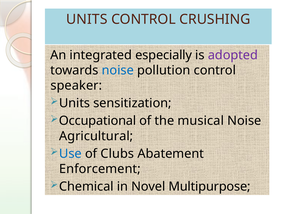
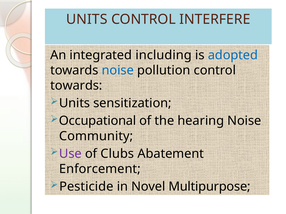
CRUSHING: CRUSHING -> INTERFERE (215, 19)
especially: especially -> including (164, 55)
adopted colour: purple -> blue (233, 55)
speaker: speaker -> towards (76, 86)
musical: musical -> hearing (201, 121)
Agricultural: Agricultural -> Community (96, 136)
Use colour: blue -> purple (70, 154)
Chemical: Chemical -> Pesticide (86, 187)
